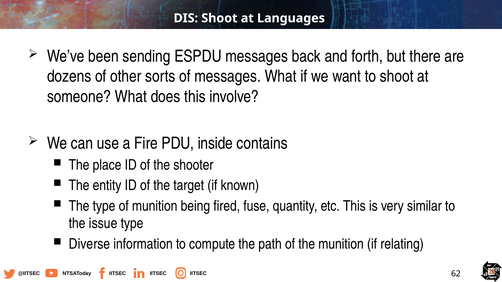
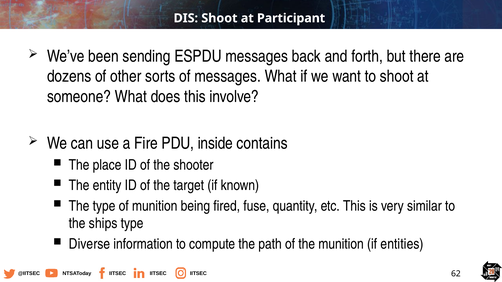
Languages: Languages -> Participant (291, 18)
issue: issue -> ships (103, 224)
relating: relating -> entities (402, 244)
